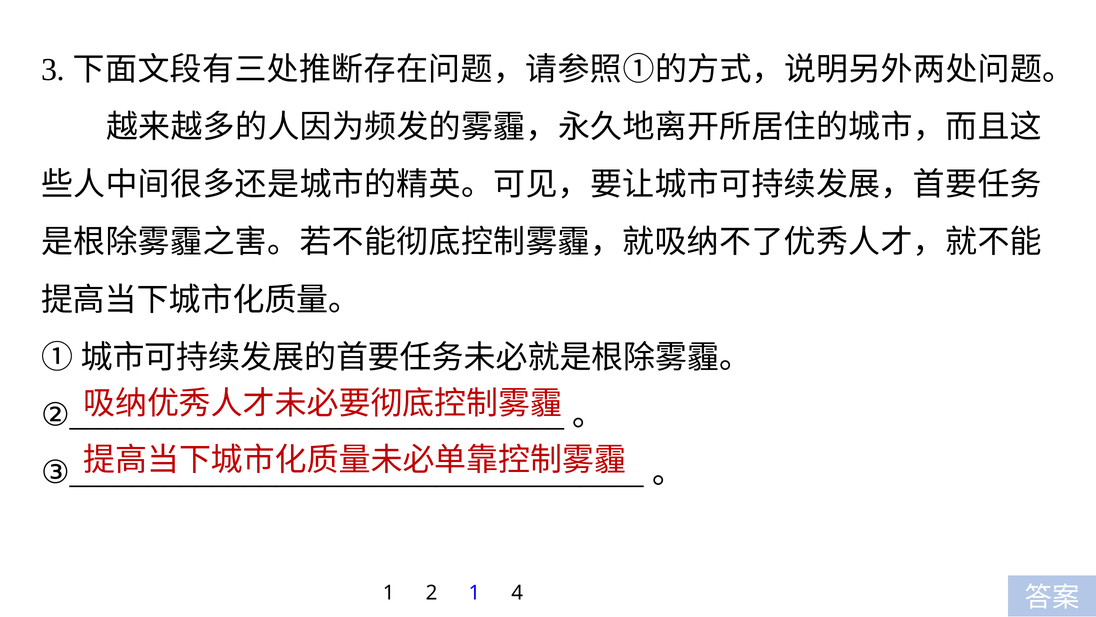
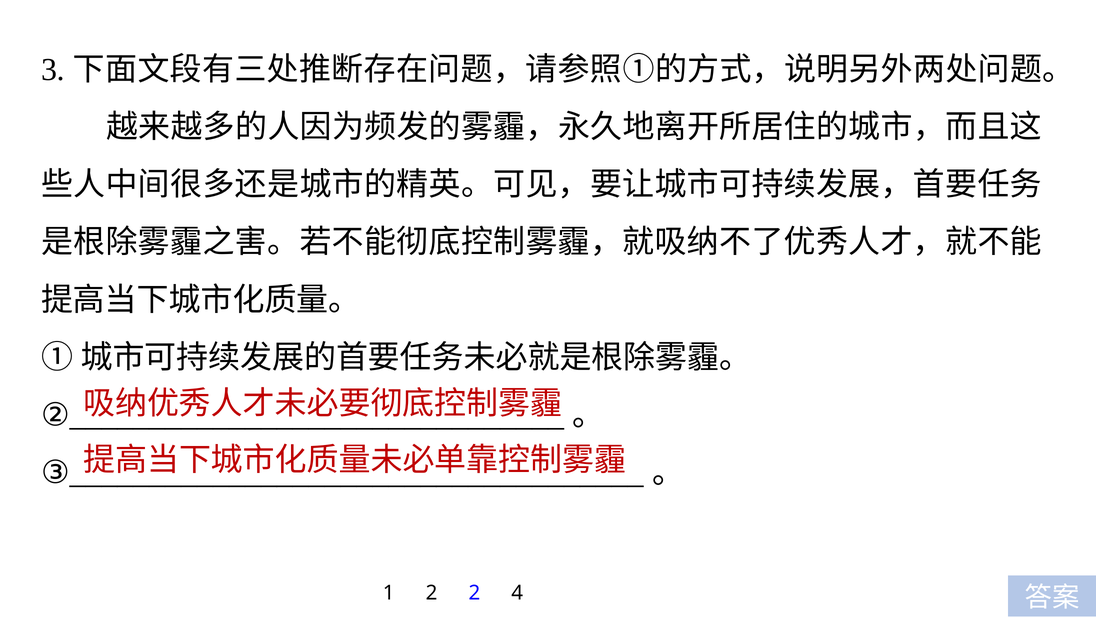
2 1: 1 -> 2 (474, 593)
